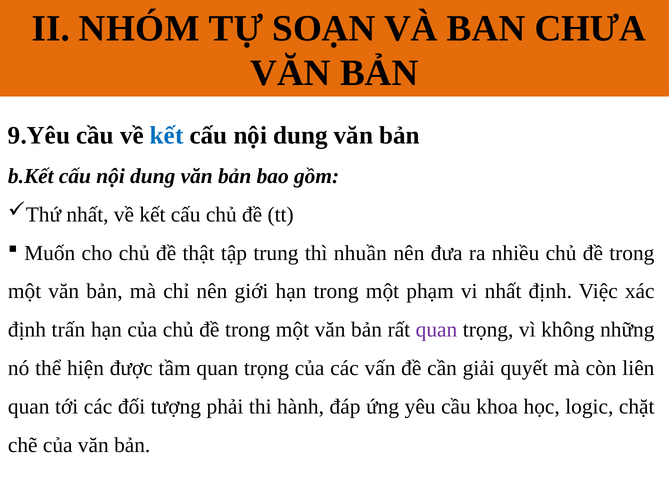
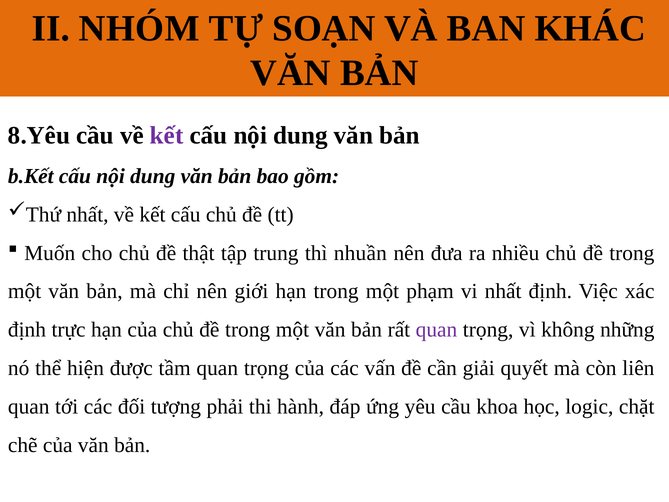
CHƯA: CHƯA -> KHÁC (590, 29)
9.Yêu: 9.Yêu -> 8.Yêu (39, 136)
kết colour: blue -> purple (167, 136)
trấn: trấn -> trực (69, 330)
